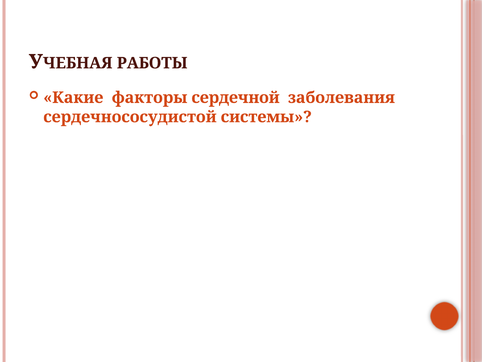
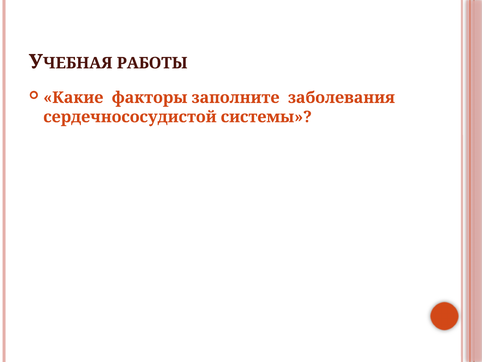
сердечной: сердечной -> заполните (235, 97)
